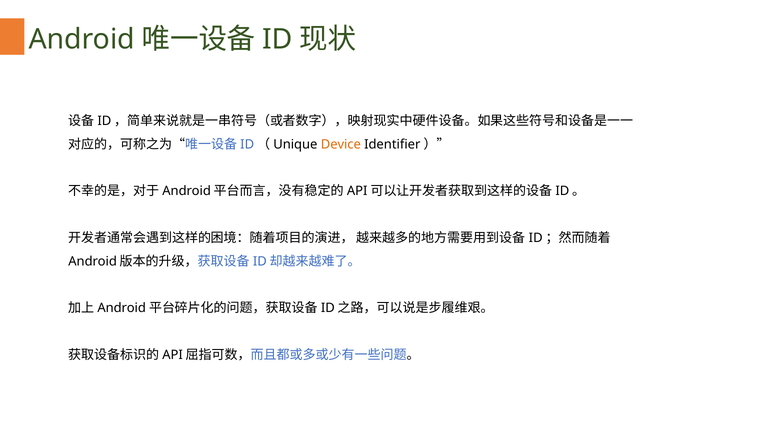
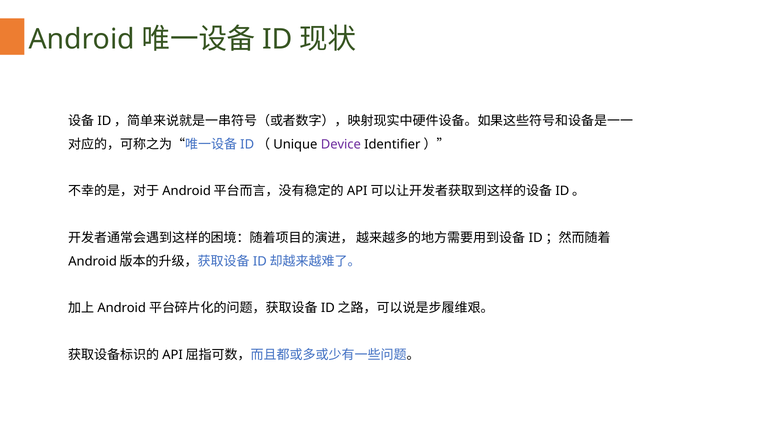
Device colour: orange -> purple (341, 144)
